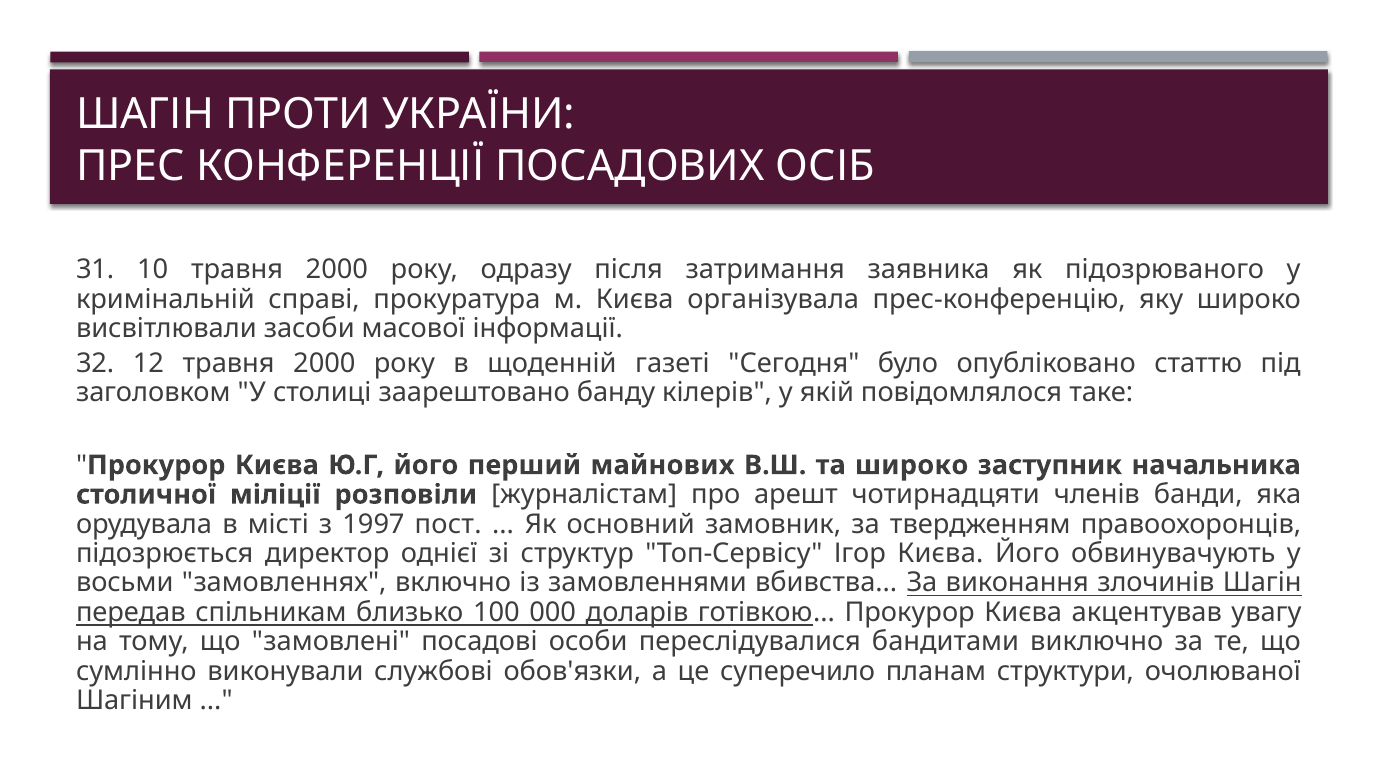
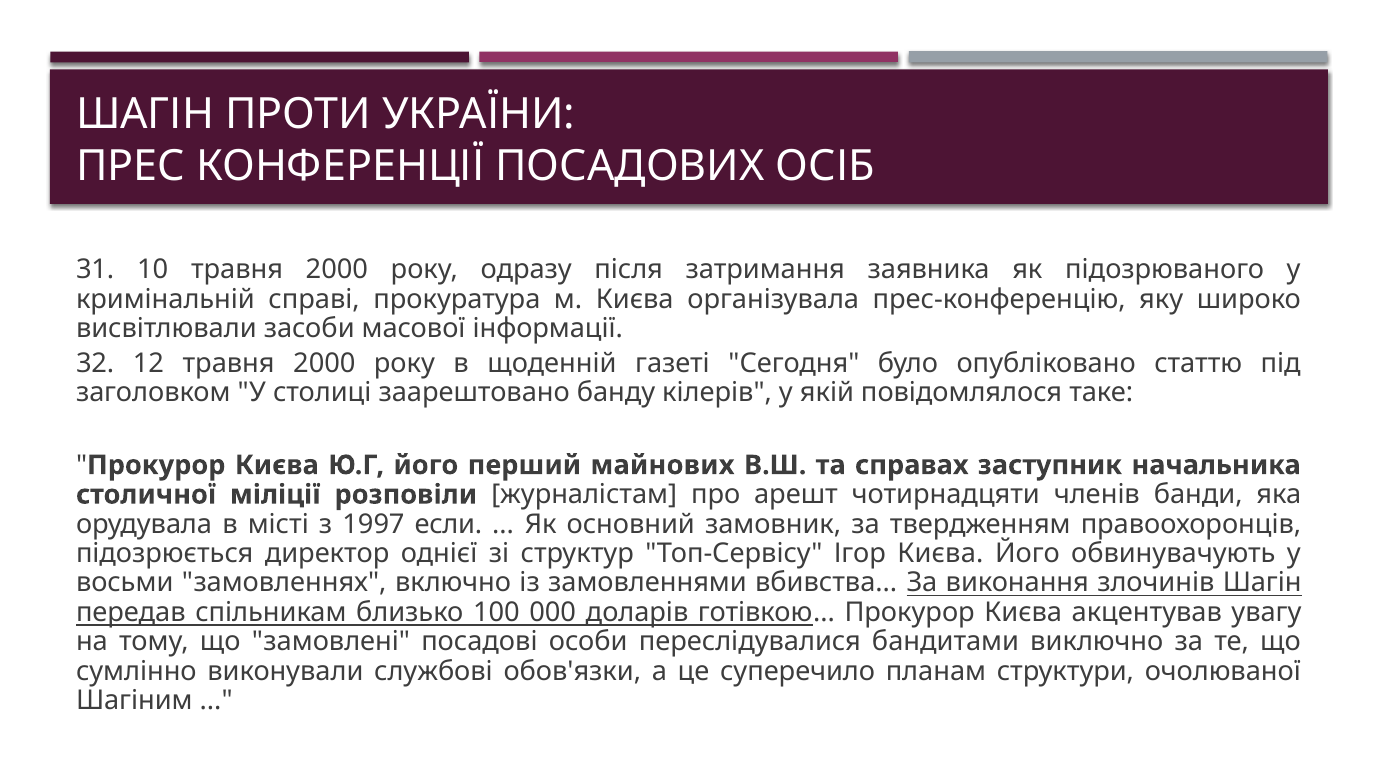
та широко: широко -> справах (912, 465)
пост: пост -> если (448, 524)
